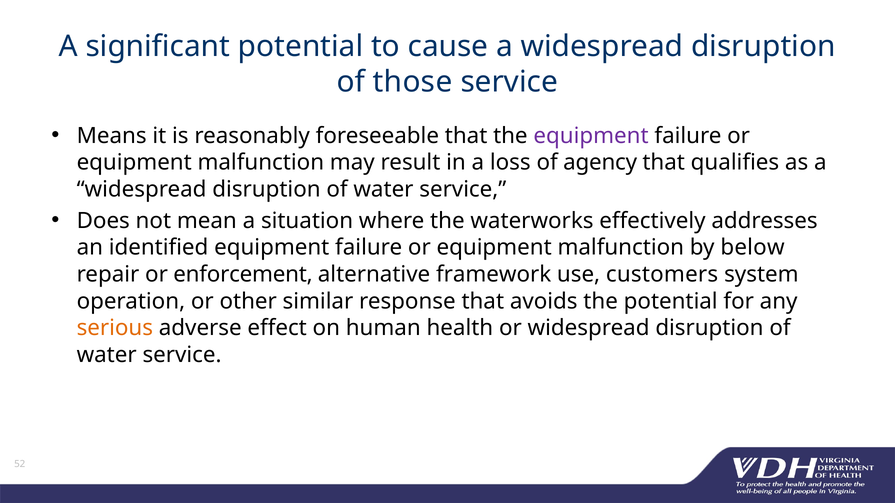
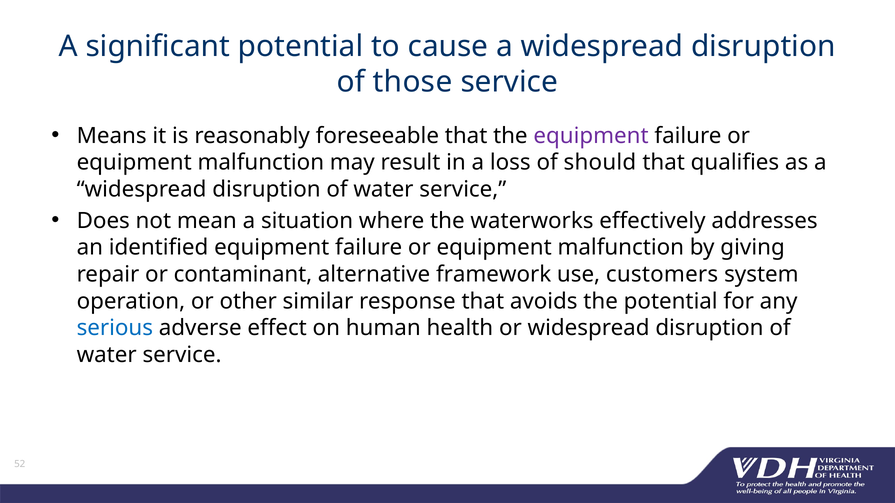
agency: agency -> should (600, 163)
below: below -> giving (753, 248)
enforcement: enforcement -> contaminant (243, 275)
serious colour: orange -> blue (115, 328)
